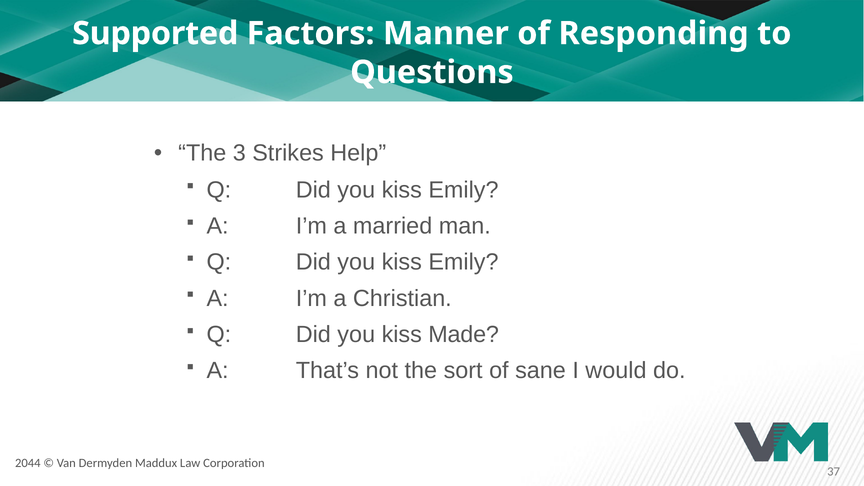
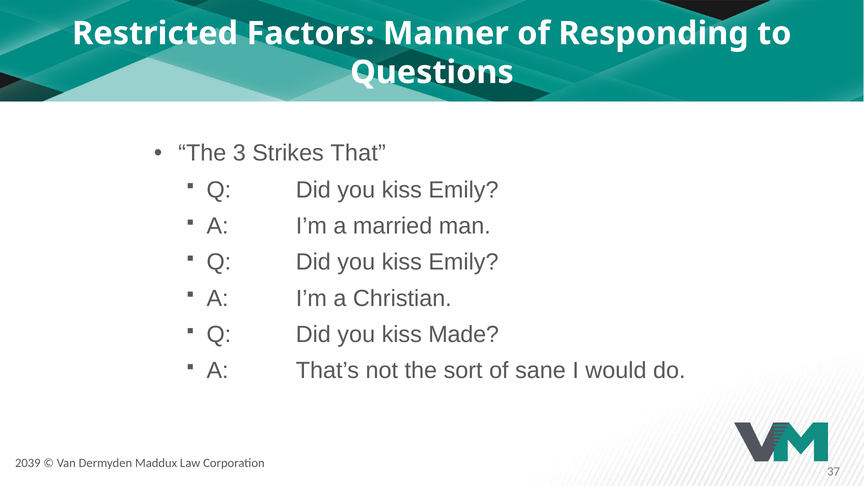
Supported: Supported -> Restricted (155, 33)
Help: Help -> That (358, 153)
2044: 2044 -> 2039 (28, 463)
